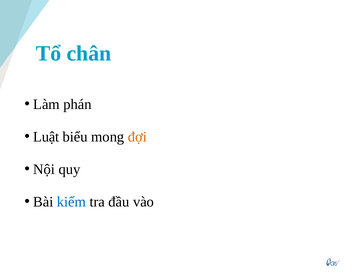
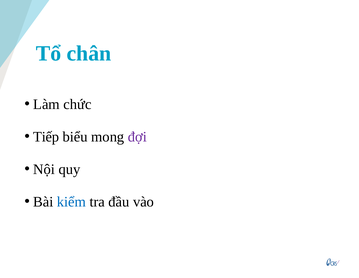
phán: phán -> chức (77, 104)
Luật: Luật -> Tiếp (46, 137)
đợi colour: orange -> purple (137, 137)
